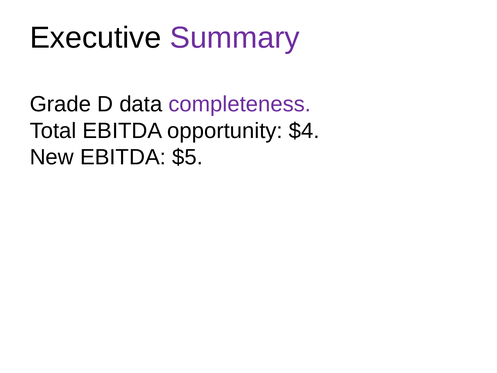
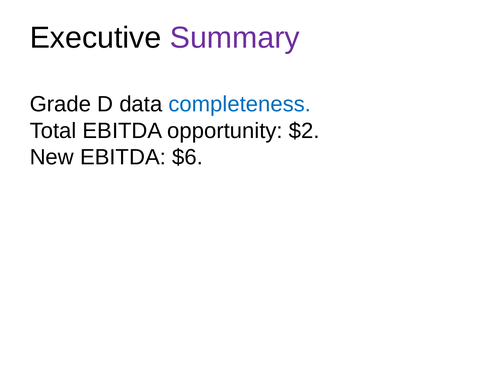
completeness colour: purple -> blue (240, 104)
$4: $4 -> $2 (304, 131)
$5: $5 -> $6 (187, 157)
